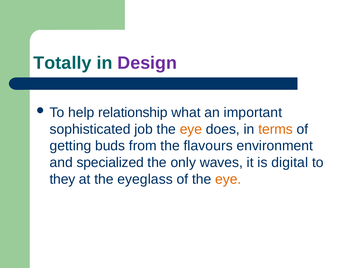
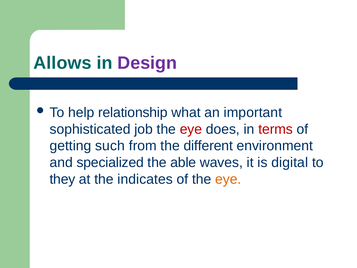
Totally: Totally -> Allows (62, 63)
eye colour: orange -> red (191, 129)
terms colour: orange -> red (276, 129)
buds: buds -> such (110, 146)
flavours: flavours -> different (208, 146)
only: only -> able (183, 162)
eyeglass: eyeglass -> indicates (145, 179)
